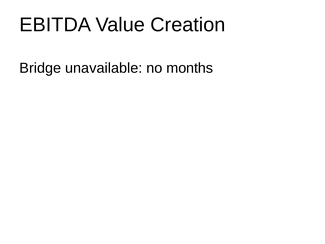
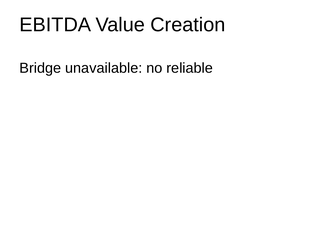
months: months -> reliable (190, 68)
